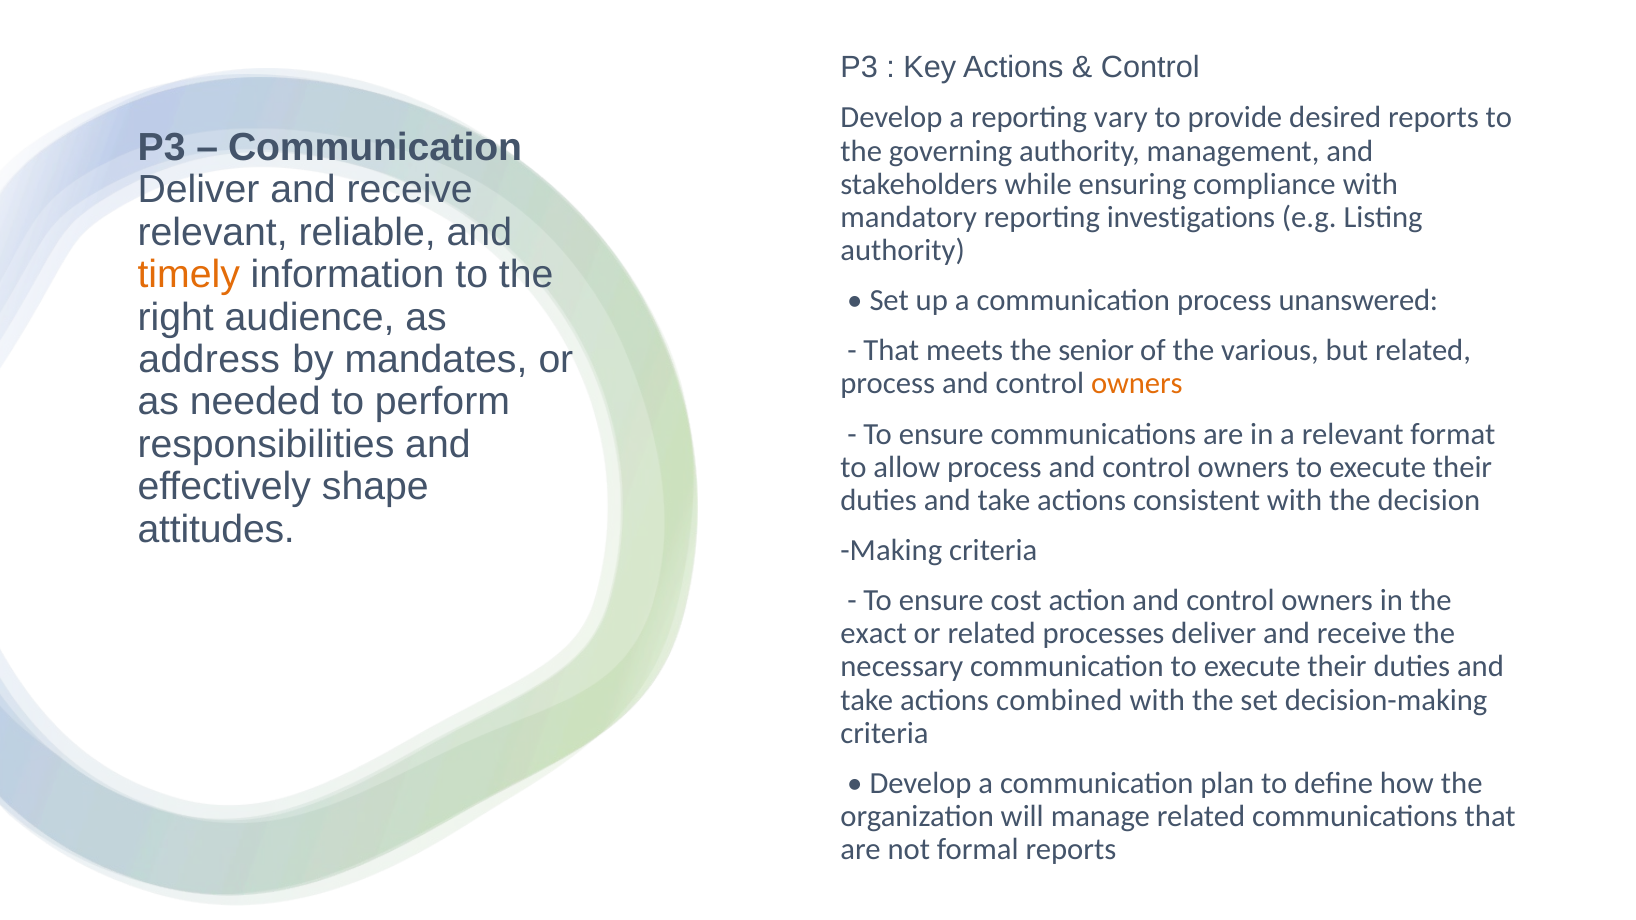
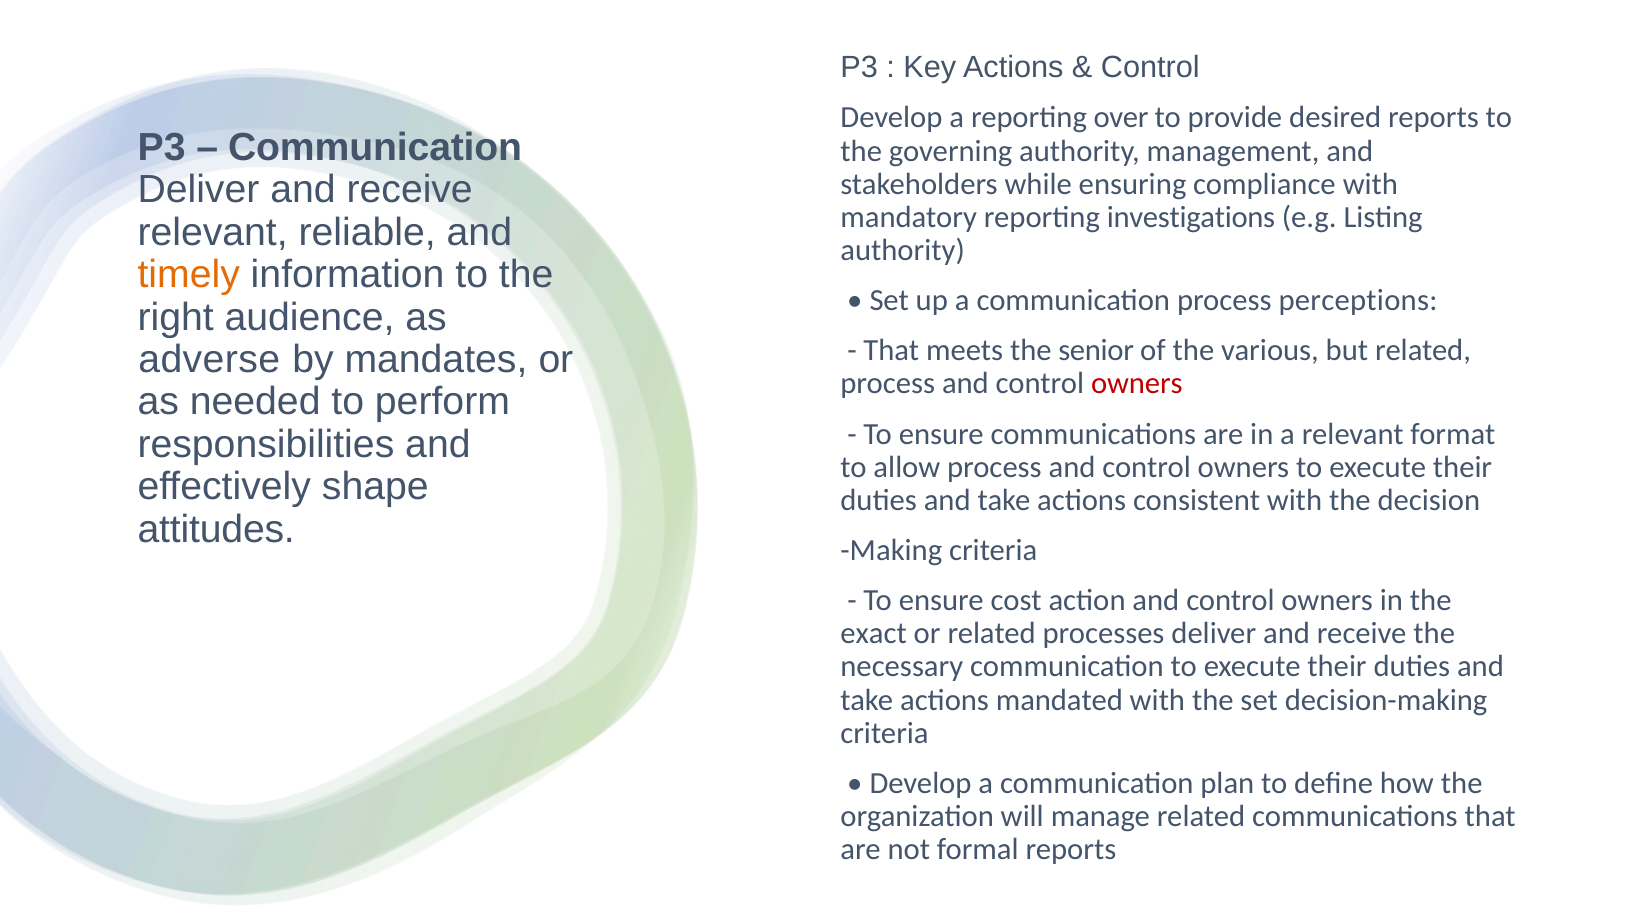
vary: vary -> over (1121, 118)
unanswered: unanswered -> perceptions (1358, 301)
address: address -> adverse (209, 360)
owners colour: orange -> red (1137, 384)
combined: combined -> mandated (1059, 700)
